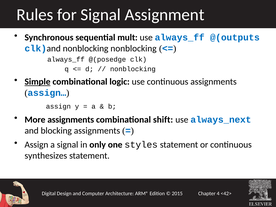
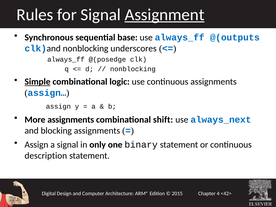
Assignment underline: none -> present (165, 15)
mult: mult -> base (128, 37)
nonblocking nonblocking: nonblocking -> underscores (134, 48)
styles: styles -> binary (141, 145)
synthesizes: synthesizes -> description (46, 156)
